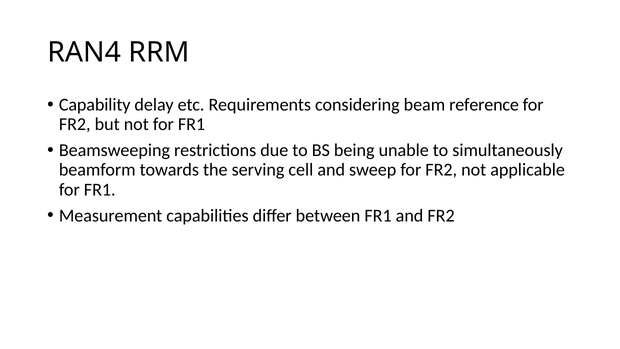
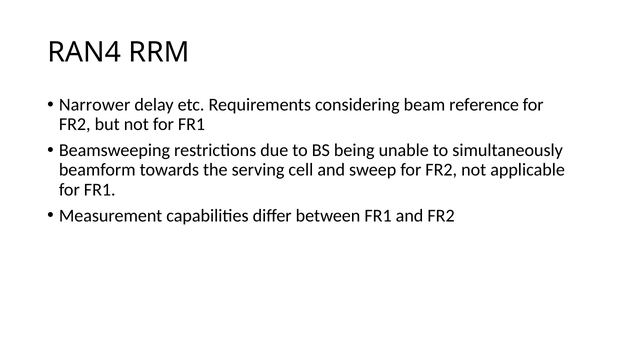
Capability: Capability -> Narrower (95, 105)
